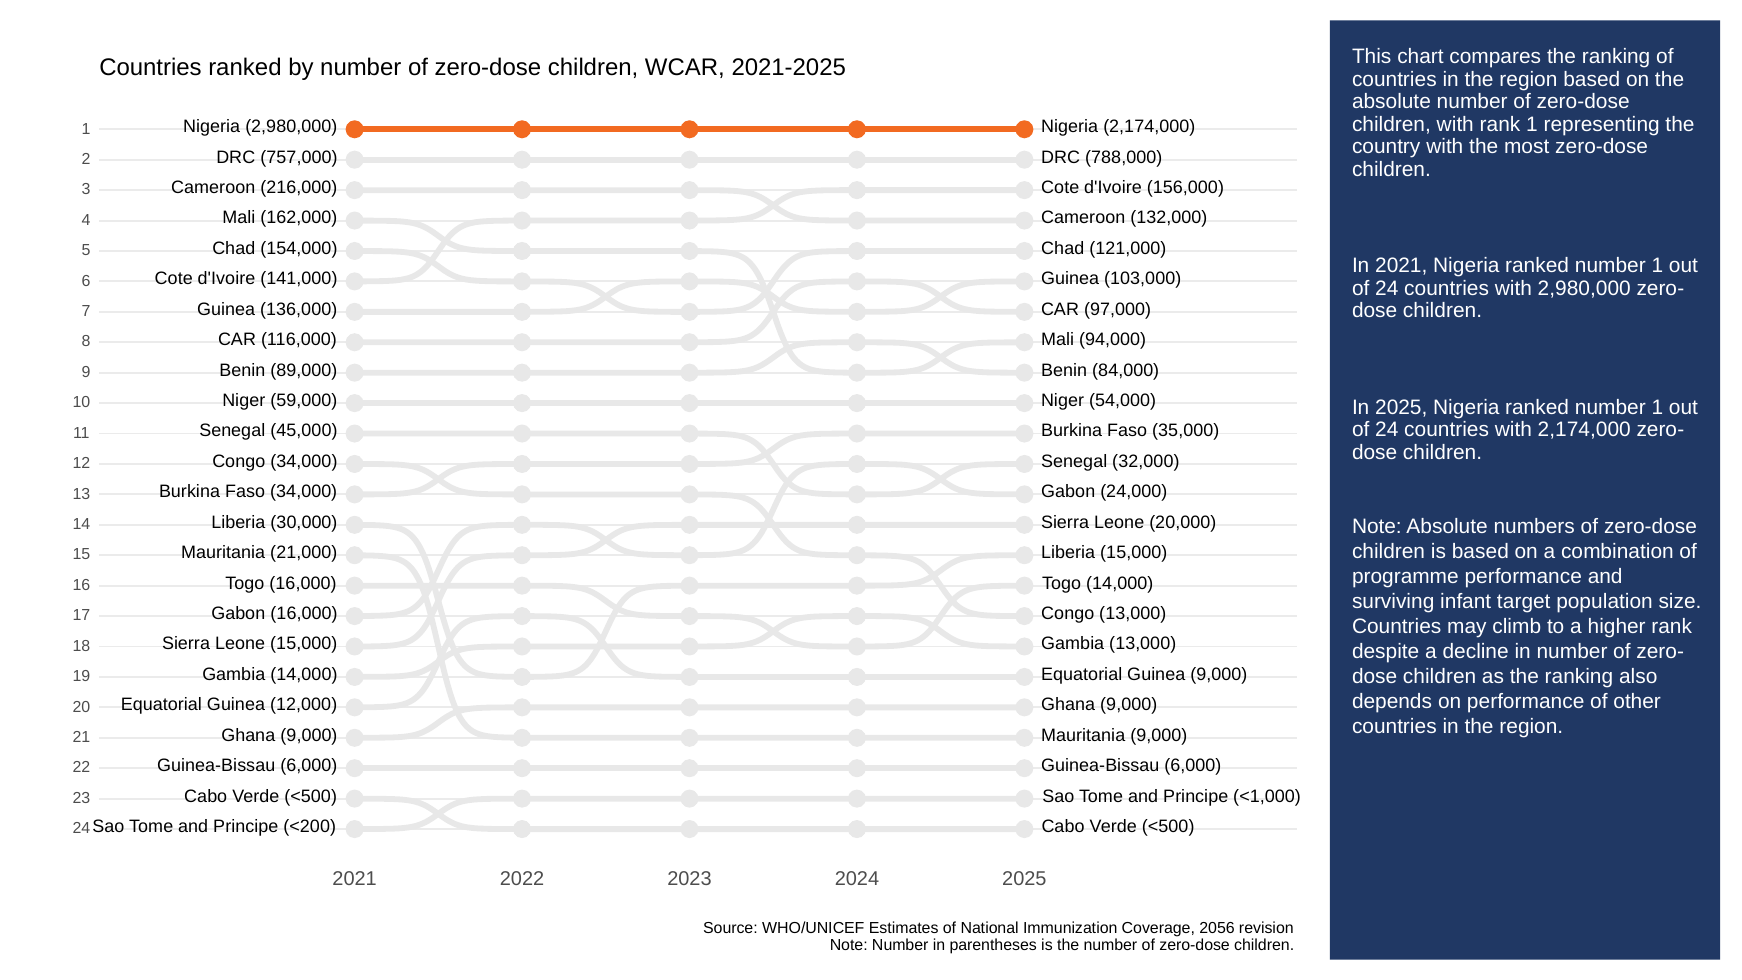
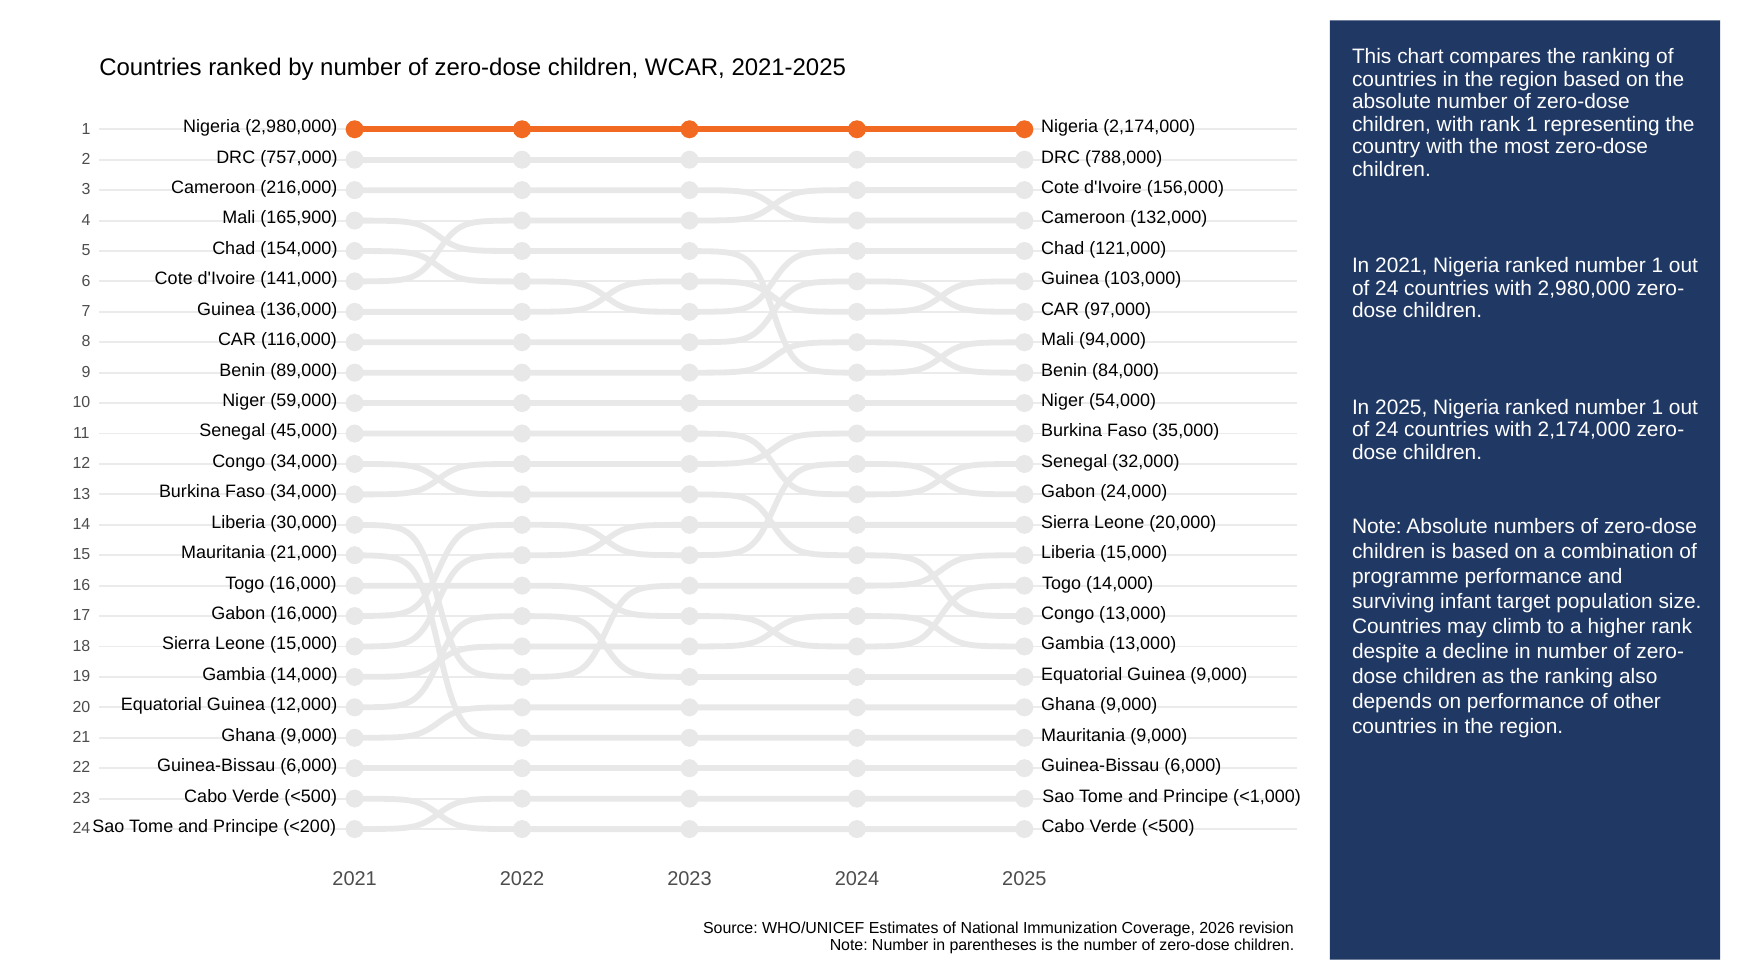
162,000: 162,000 -> 165,900 (299, 218)
2056: 2056 -> 2026 (1217, 928)
